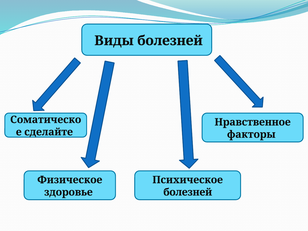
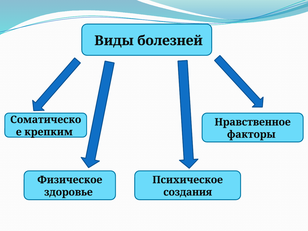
сделайте: сделайте -> крепким (49, 132)
болезней: болезней -> создания (188, 192)
